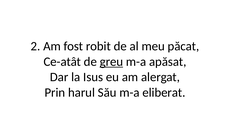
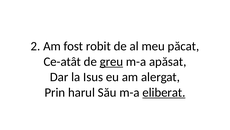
eliberat underline: none -> present (164, 92)
